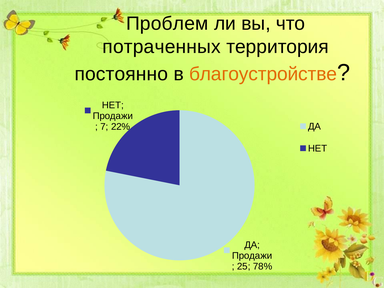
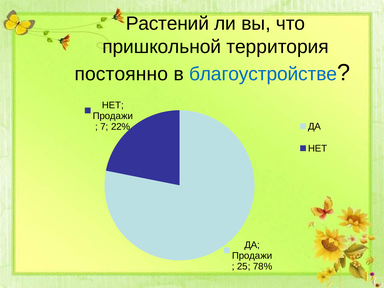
Проблем: Проблем -> Растений (167, 24)
потраченных: потраченных -> пришкольной (162, 47)
благоустройстве colour: orange -> blue (263, 74)
